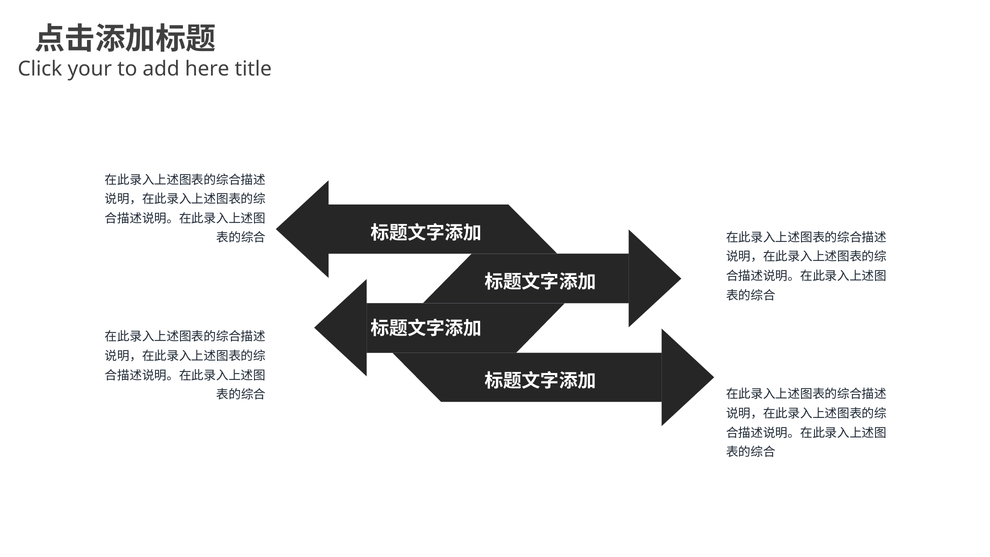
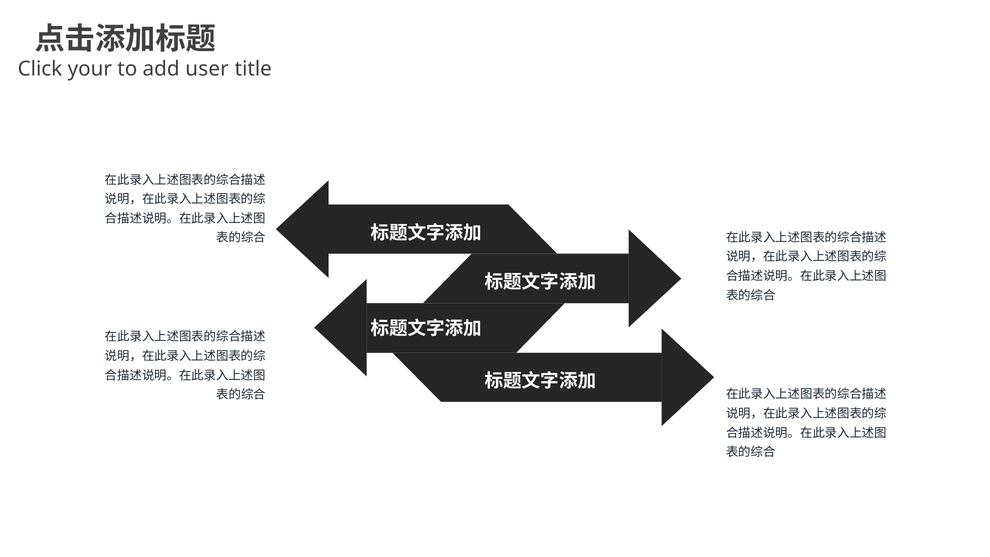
here: here -> user (207, 69)
